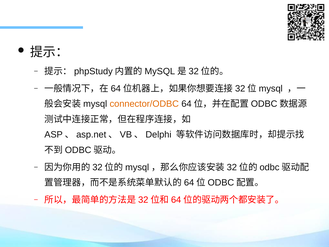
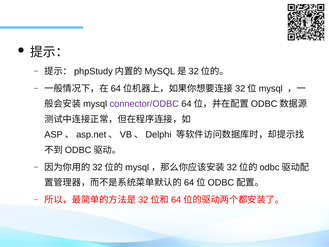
connector/ODBC colour: orange -> purple (144, 104)
